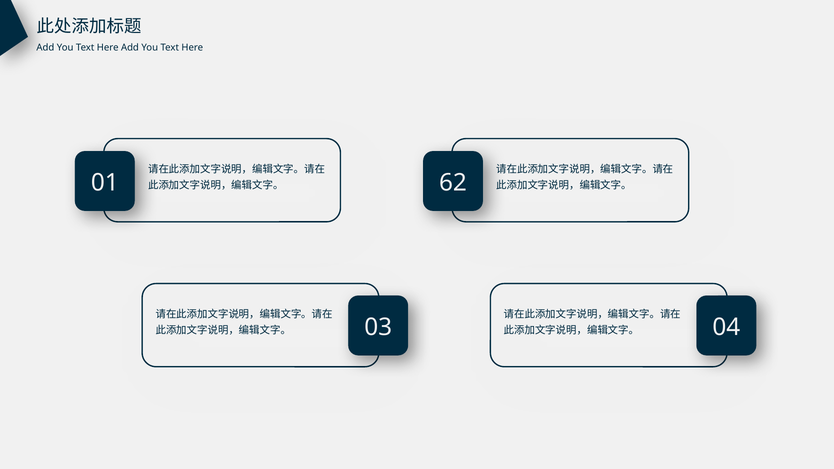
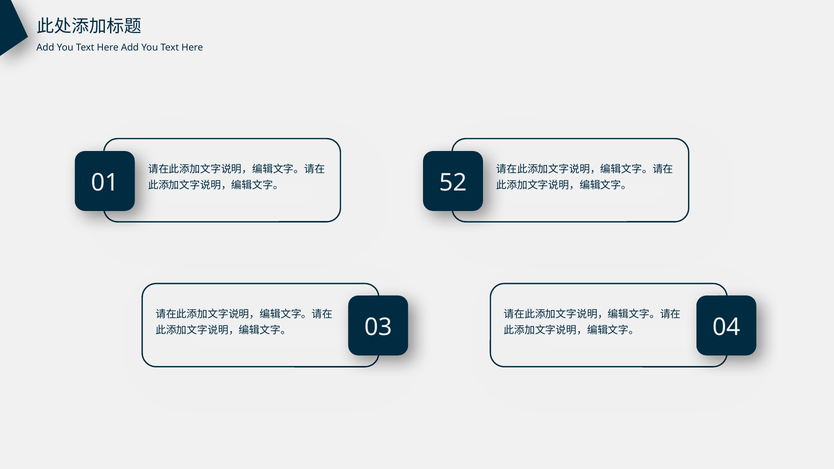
62: 62 -> 52 (453, 183)
